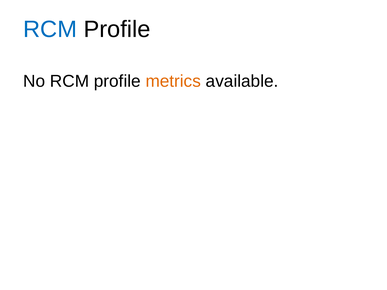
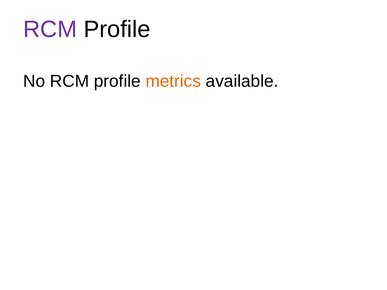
RCM colour: blue -> purple (50, 29)
